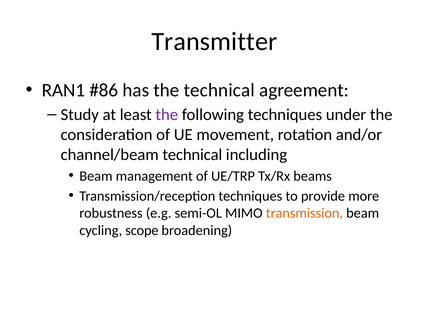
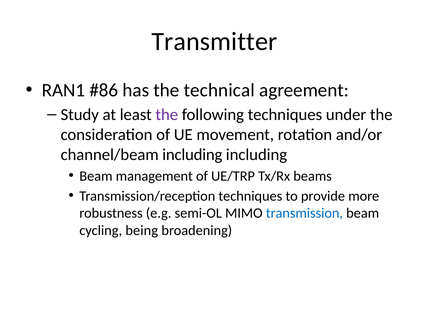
channel/beam technical: technical -> including (192, 155)
transmission colour: orange -> blue (304, 213)
scope: scope -> being (142, 230)
